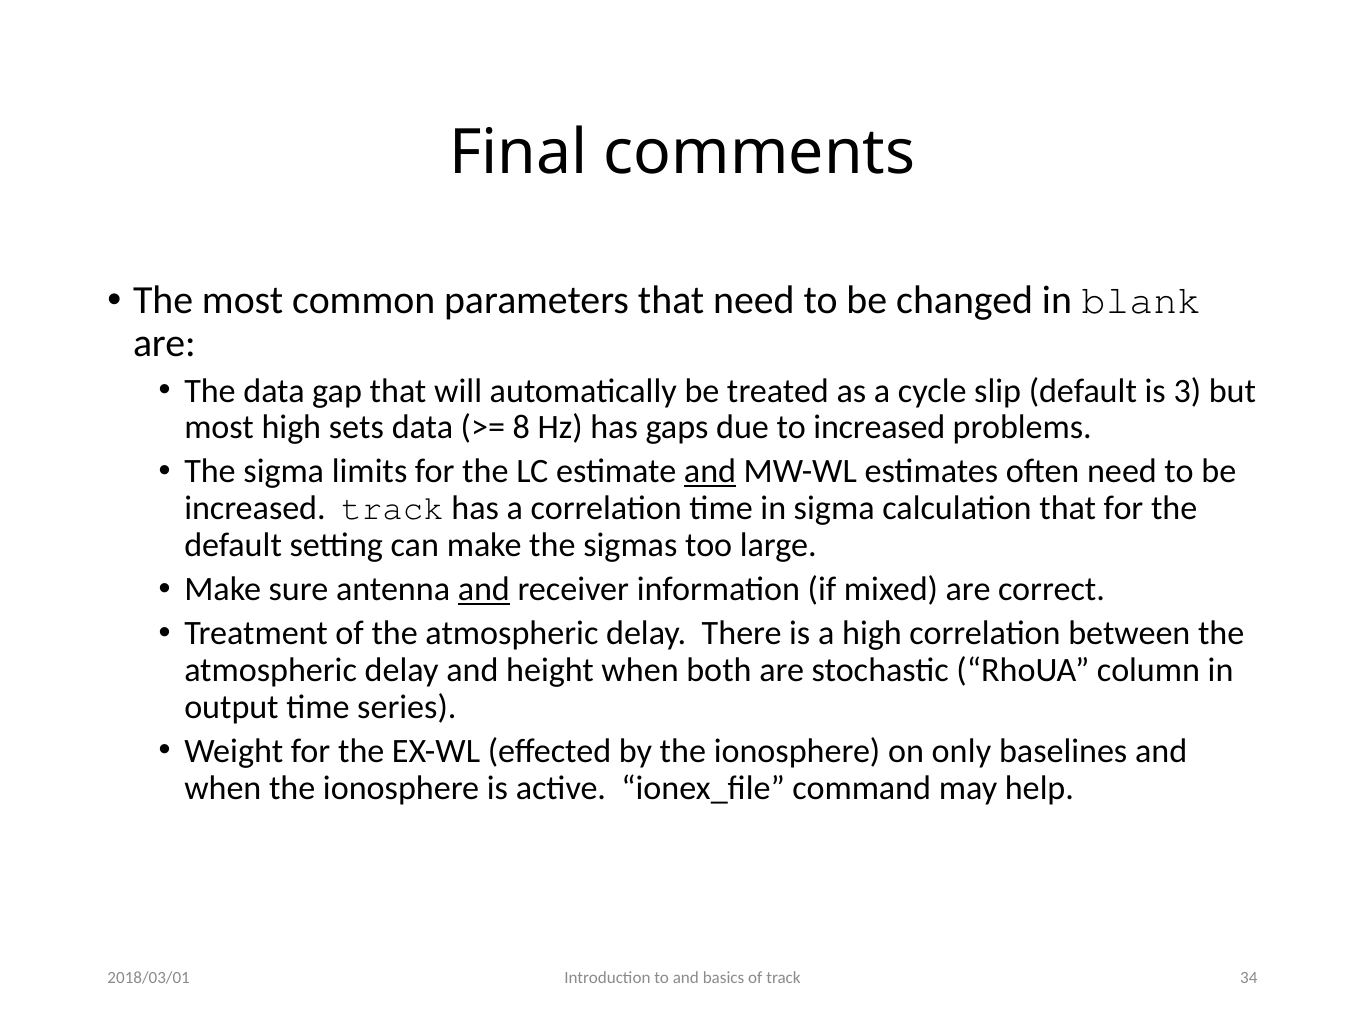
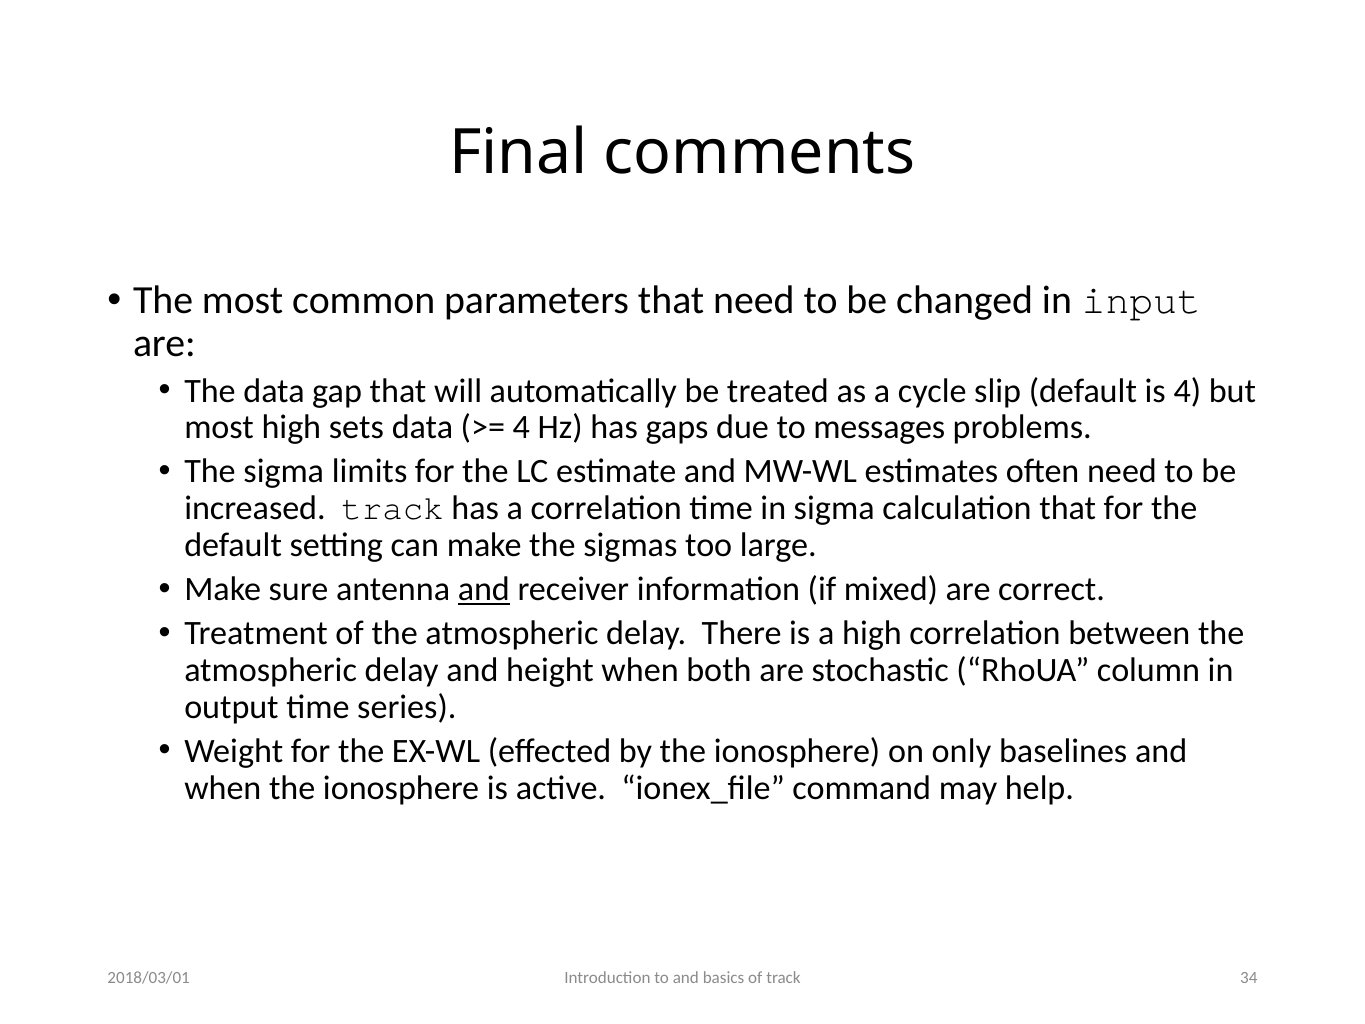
blank: blank -> input (1141, 301)
is 3: 3 -> 4 (1187, 391)
8: 8 -> 4 (521, 428)
to increased: increased -> messages (879, 428)
and underline: present -> none (710, 471)
